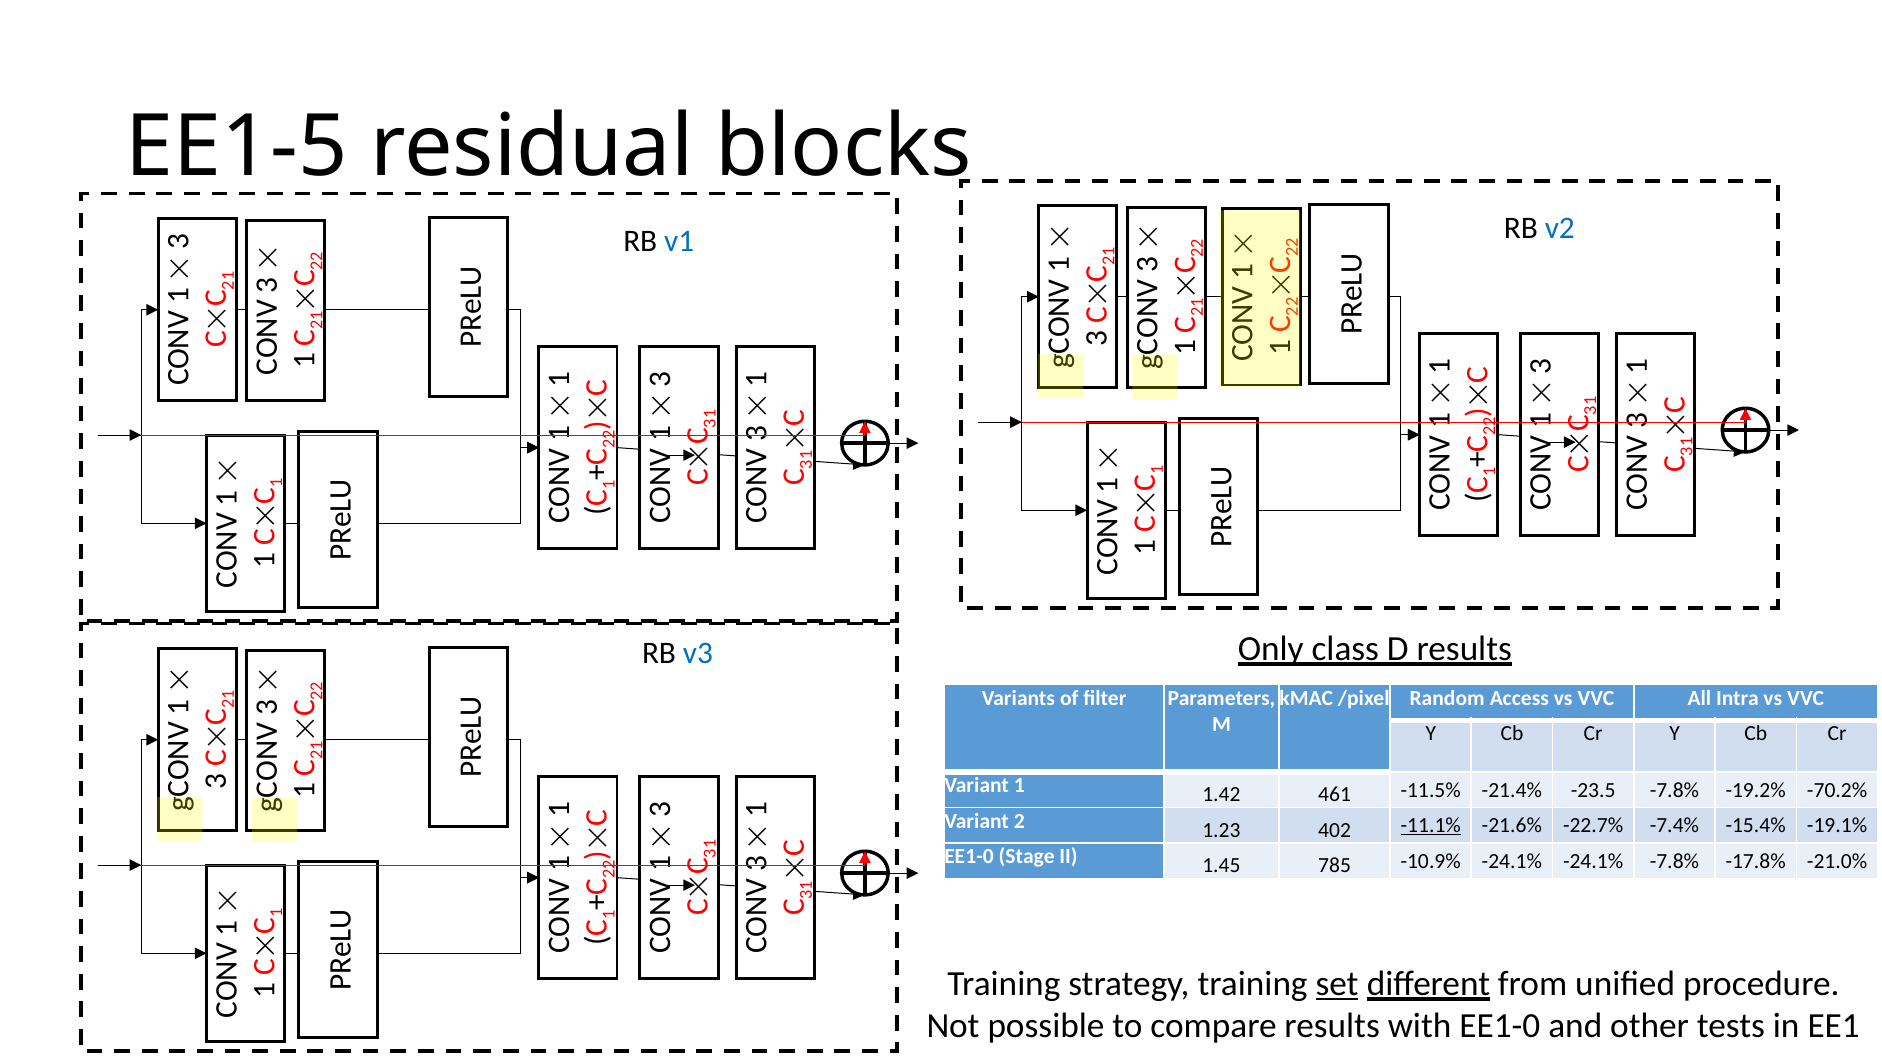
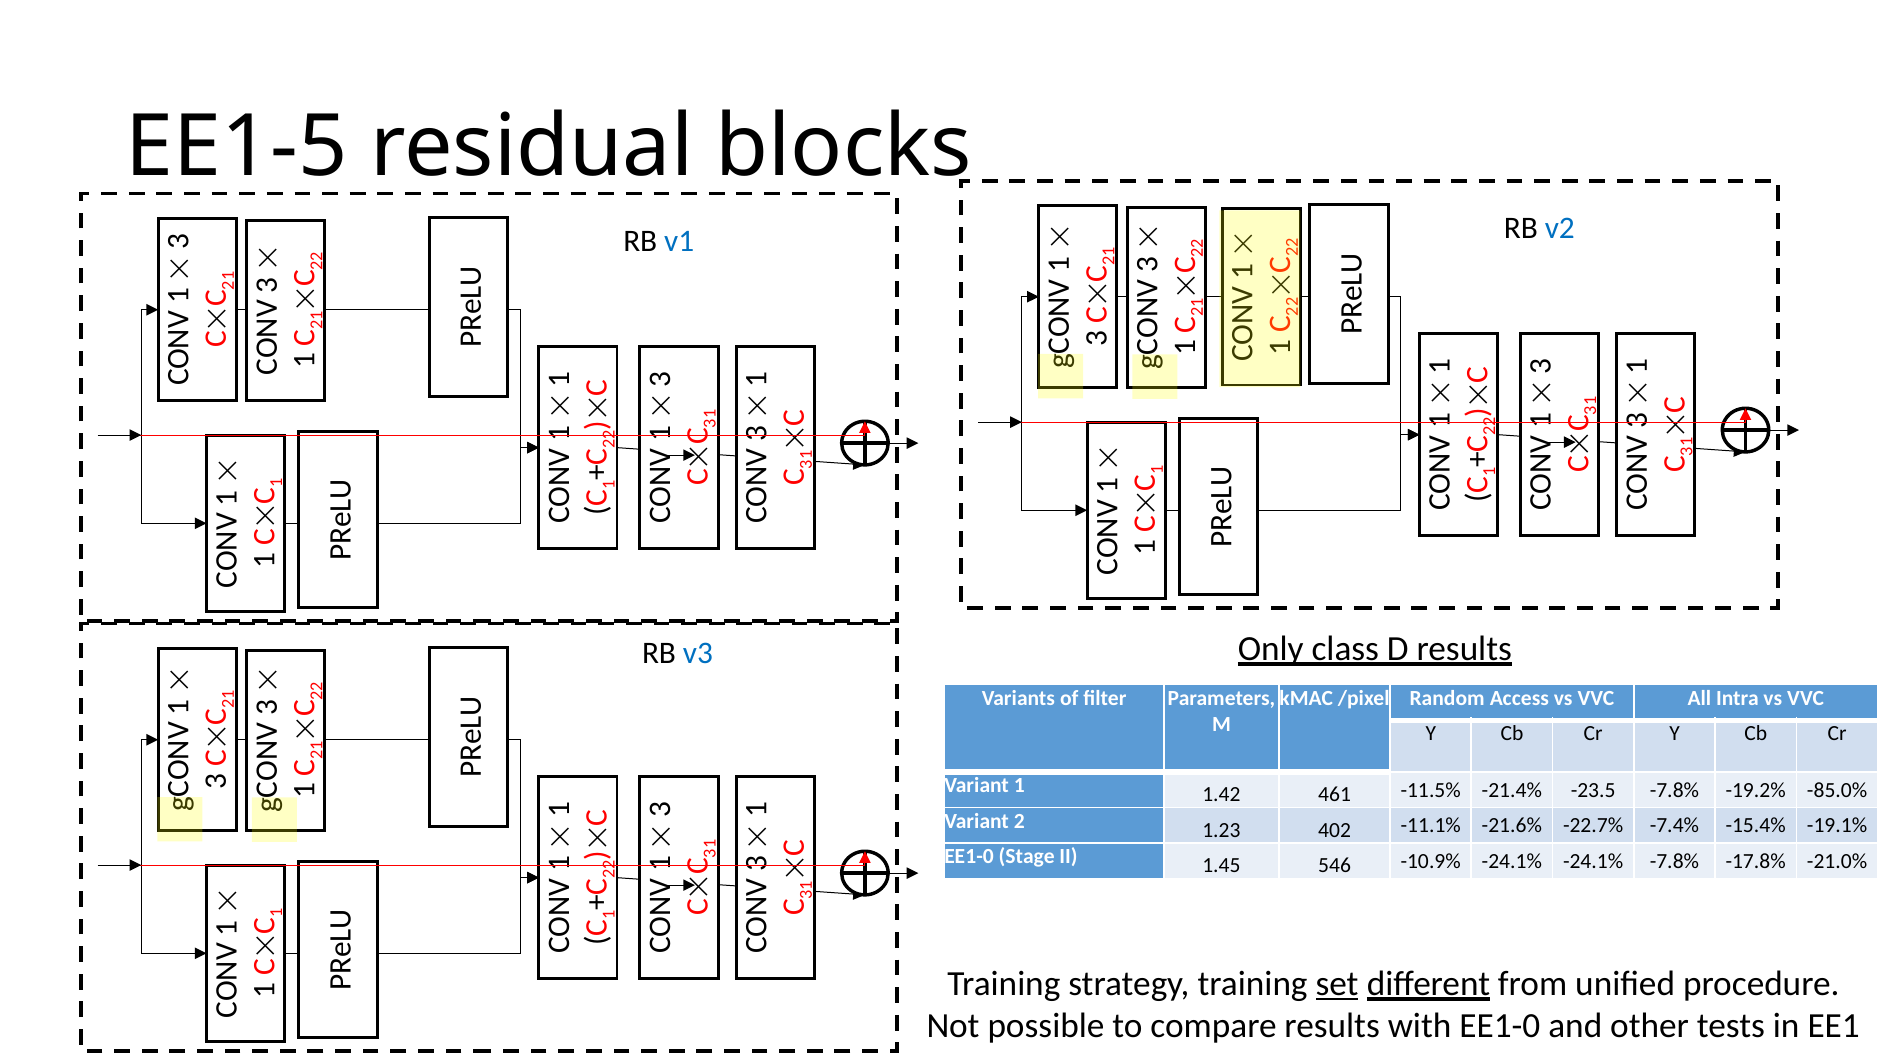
-70.2%: -70.2% -> -85.0% (1837, 790)
-11.1% underline: present -> none (1431, 826)
785: 785 -> 546 (1335, 866)
